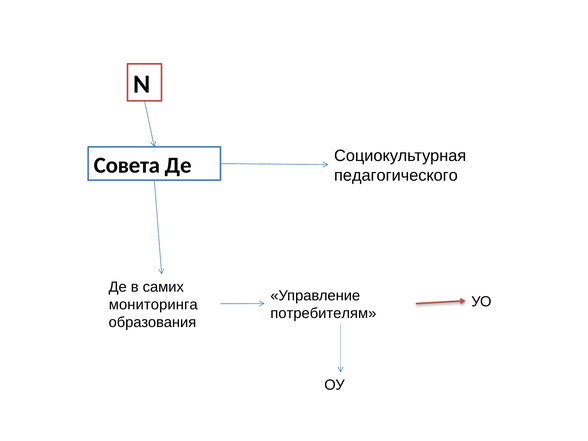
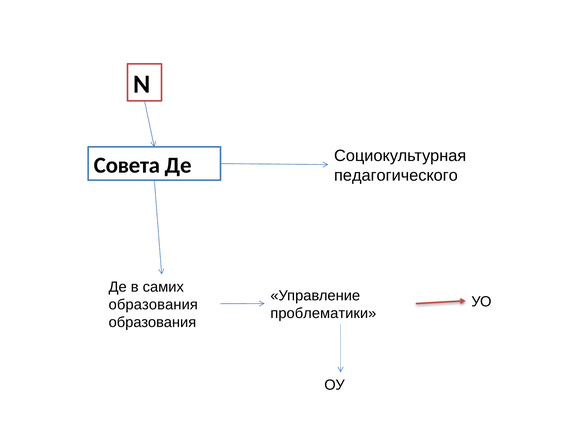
мониторинга: мониторинга -> образования (153, 305)
потребителям: потребителям -> проблематики (323, 313)
